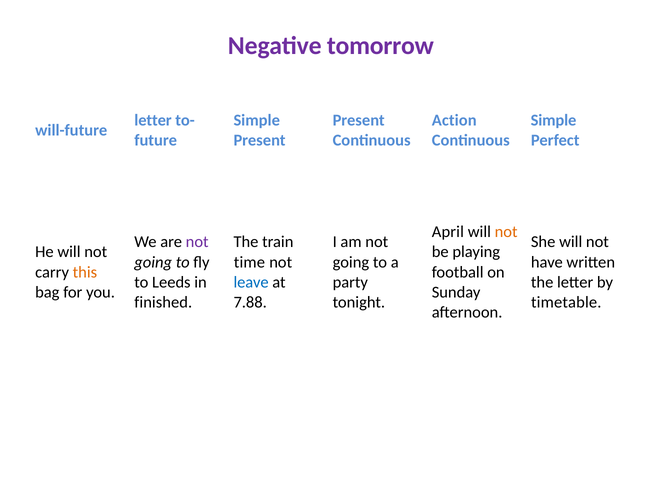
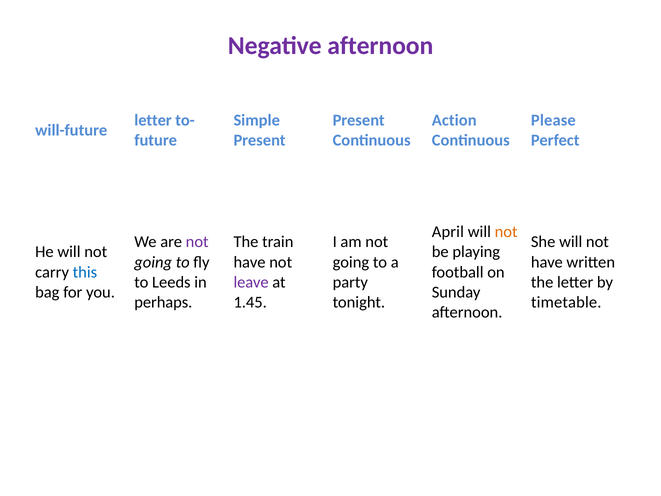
Negative tomorrow: tomorrow -> afternoon (380, 46)
Simple: Simple -> Please (553, 120)
time: time -> have (250, 262)
this colour: orange -> blue (85, 272)
leave colour: blue -> purple (251, 282)
finished: finished -> perhaps (163, 302)
7.88: 7.88 -> 1.45 (250, 302)
